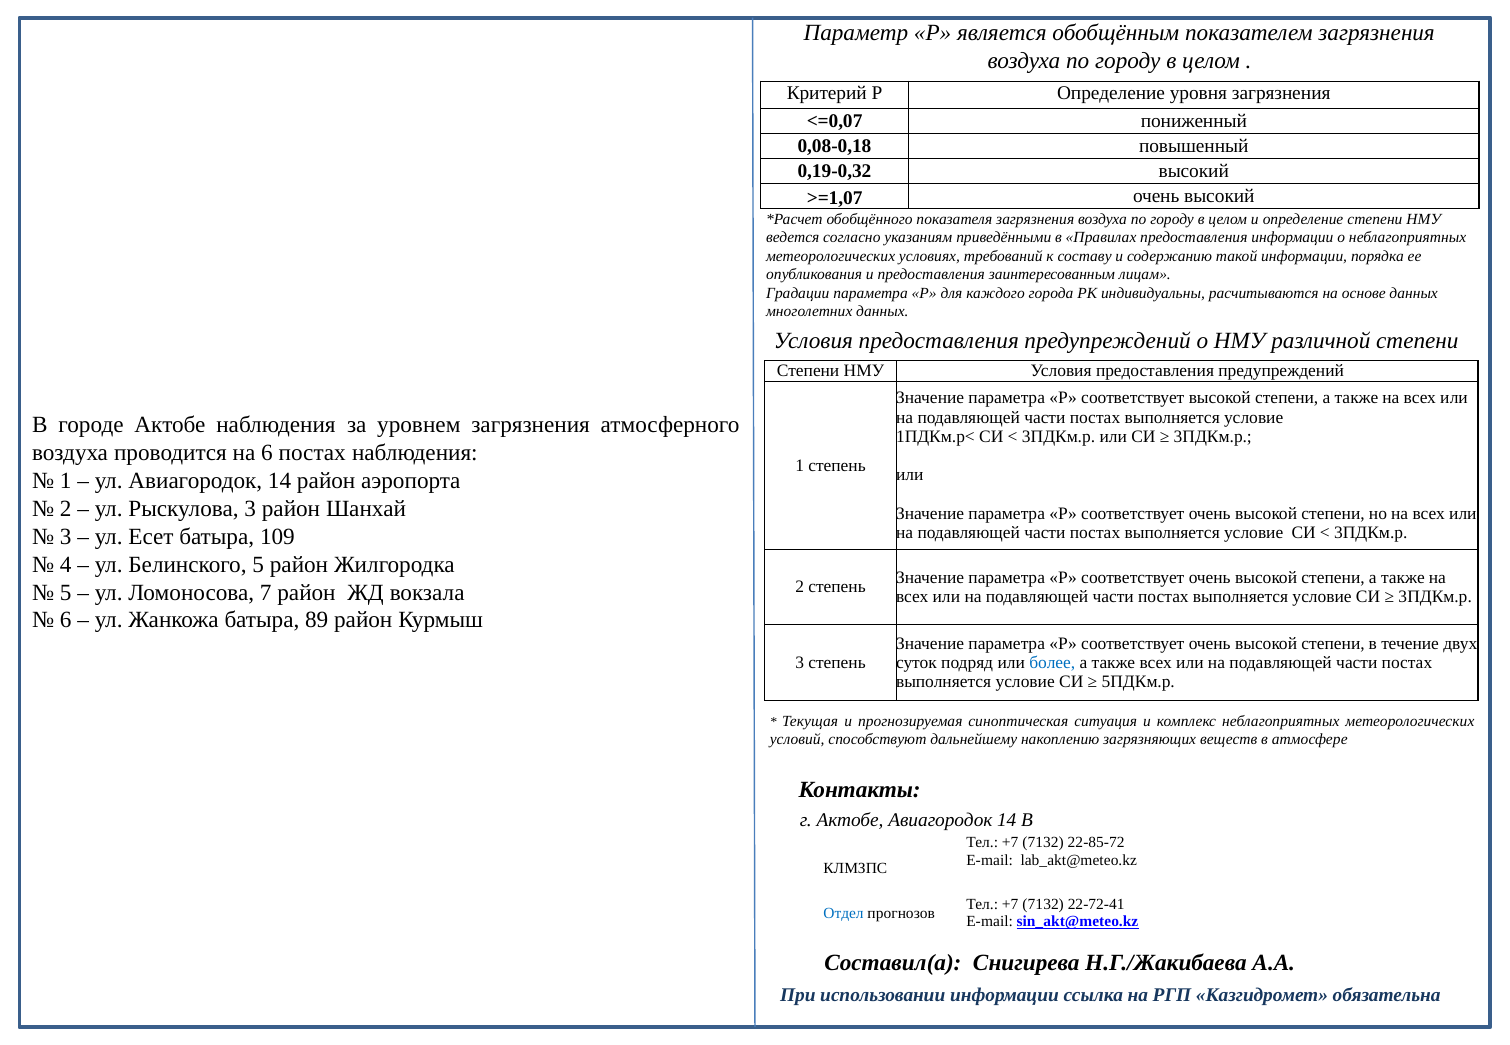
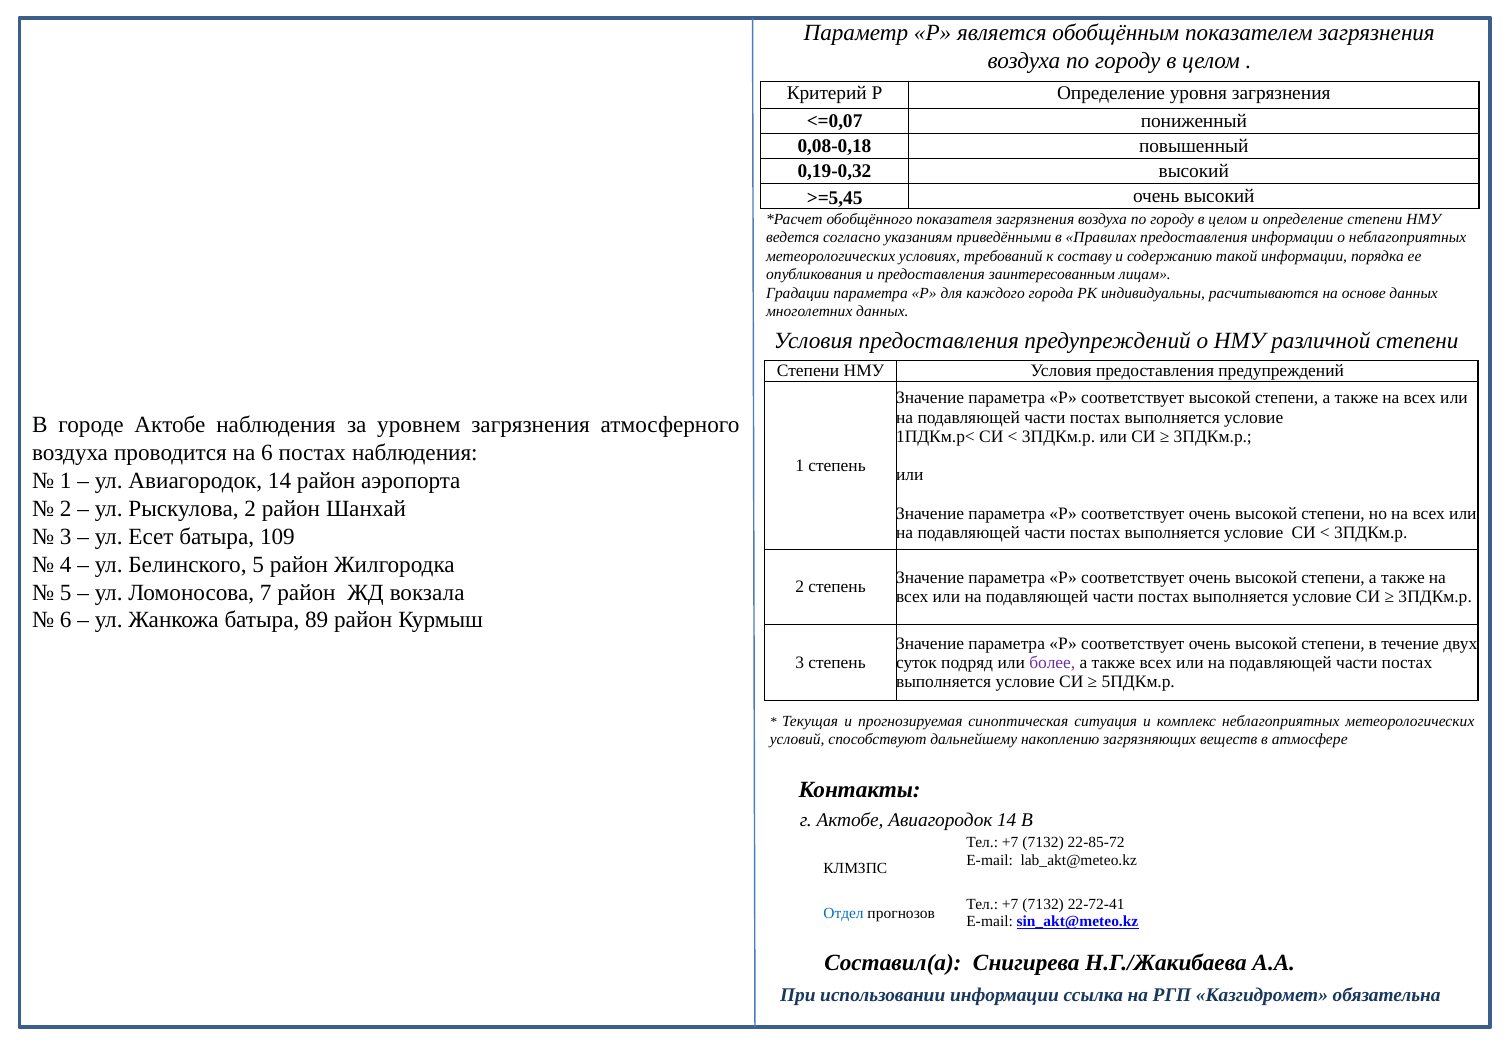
>=1,07: >=1,07 -> >=5,45 (835, 198)
Рыскулова 3: 3 -> 2 (250, 509)
более colour: blue -> purple (1052, 663)
